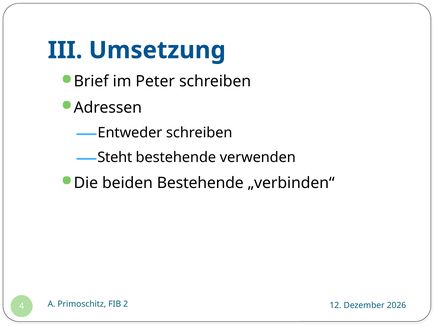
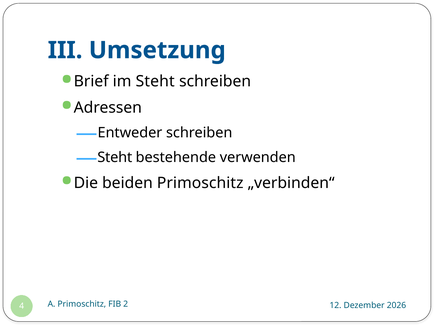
im Peter: Peter -> Steht (155, 81)
beiden Bestehende: Bestehende -> Primoschitz (200, 183)
